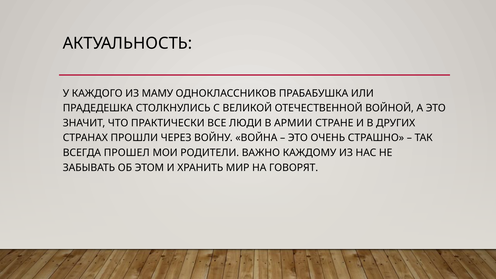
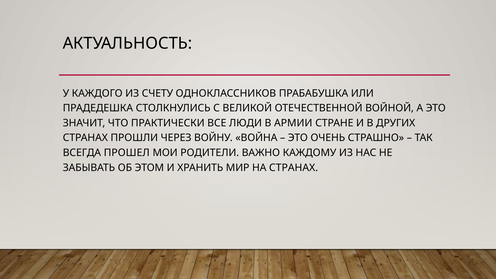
МАМУ: МАМУ -> СЧЕТУ (157, 93)
НА ГОВОРЯТ: ГОВОРЯТ -> СТРАНАХ (294, 168)
